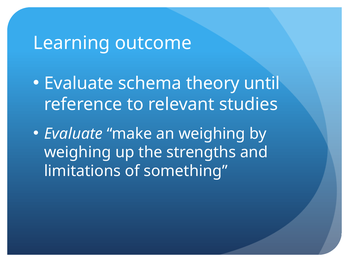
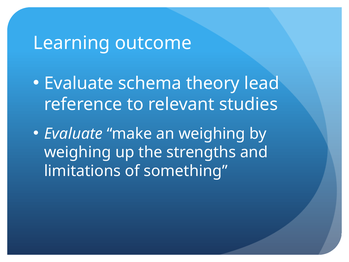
until: until -> lead (262, 83)
